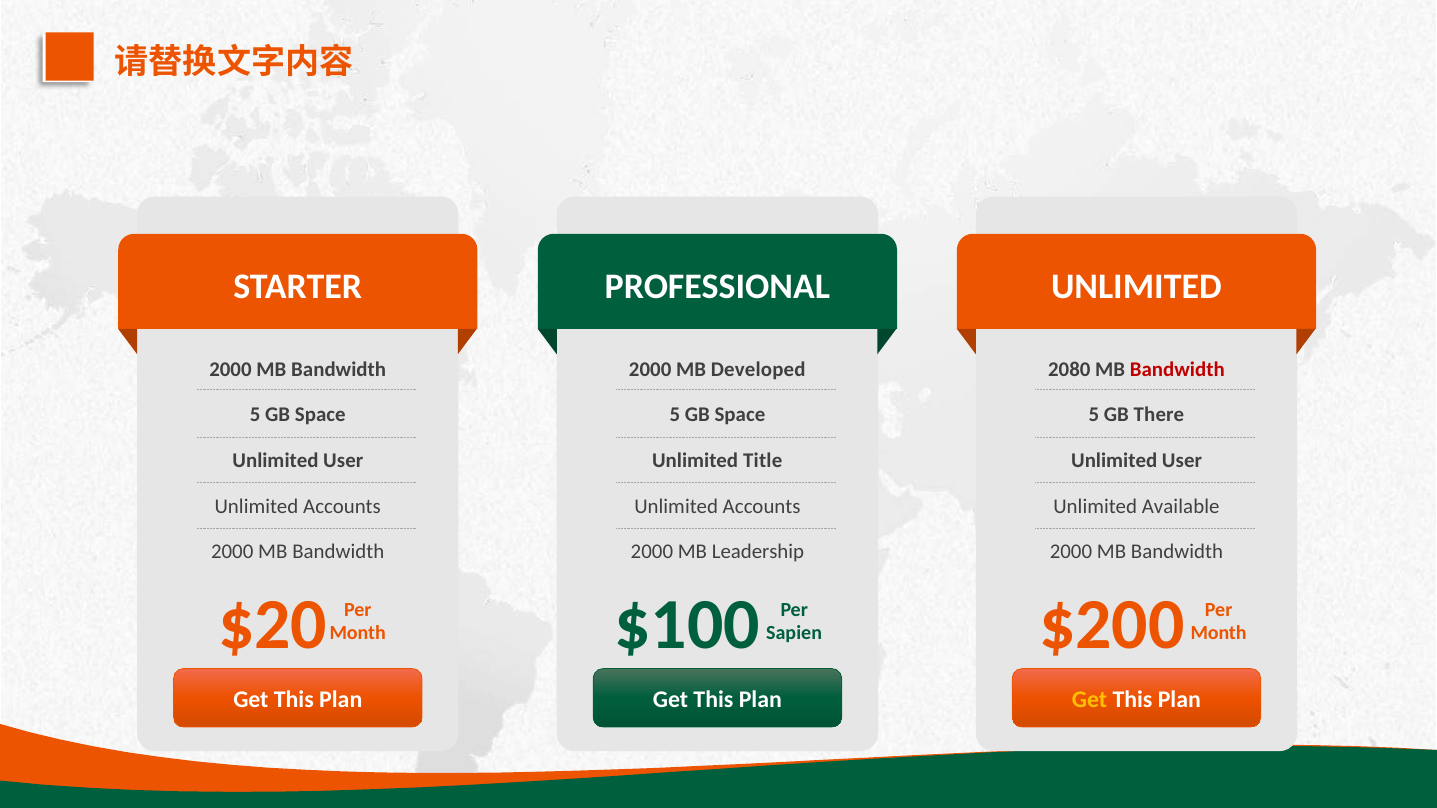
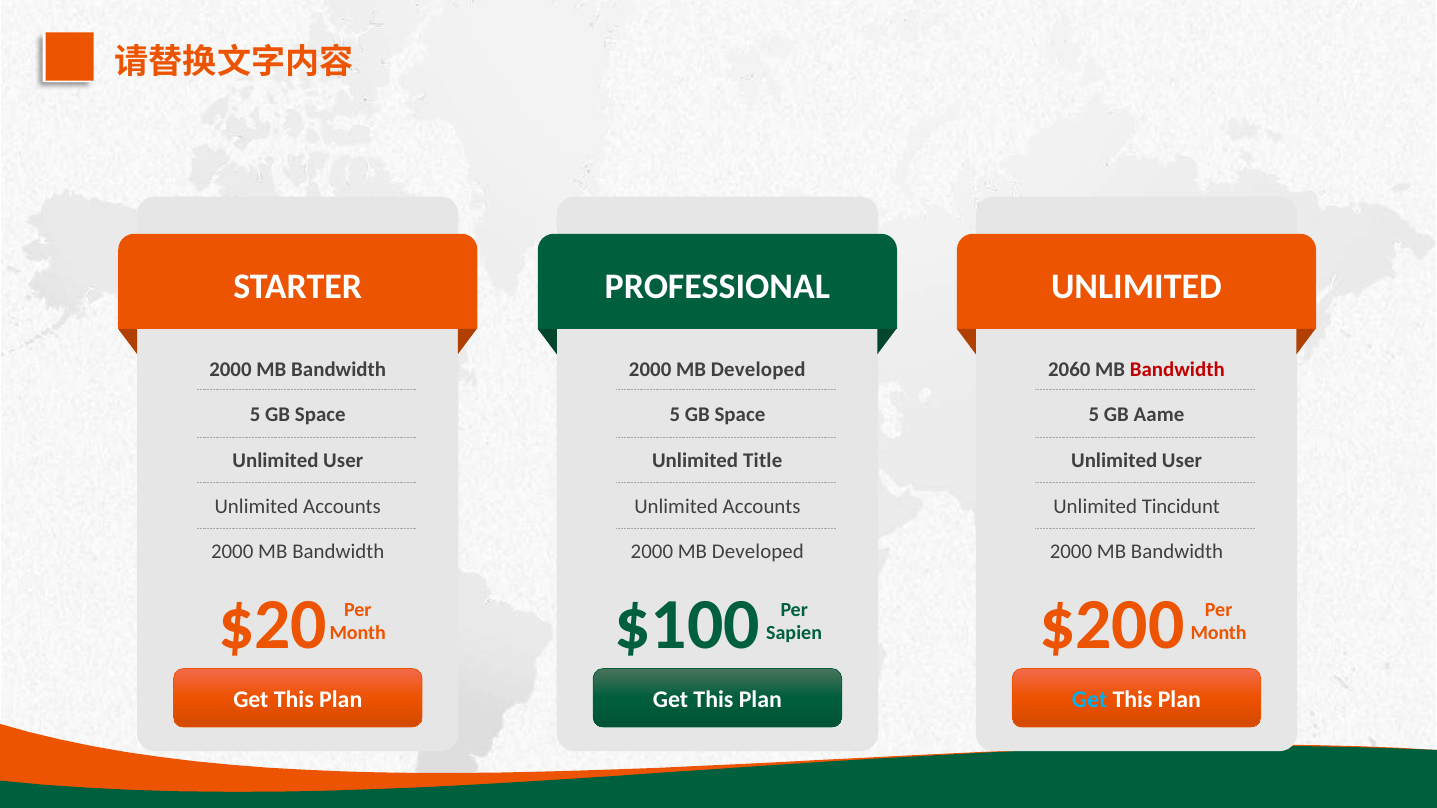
2080: 2080 -> 2060 (1069, 370)
There: There -> Aame (1159, 415)
Available: Available -> Tincidunt (1181, 506)
Leadership: Leadership -> Developed (758, 552)
Get colour: yellow -> light blue (1090, 700)
